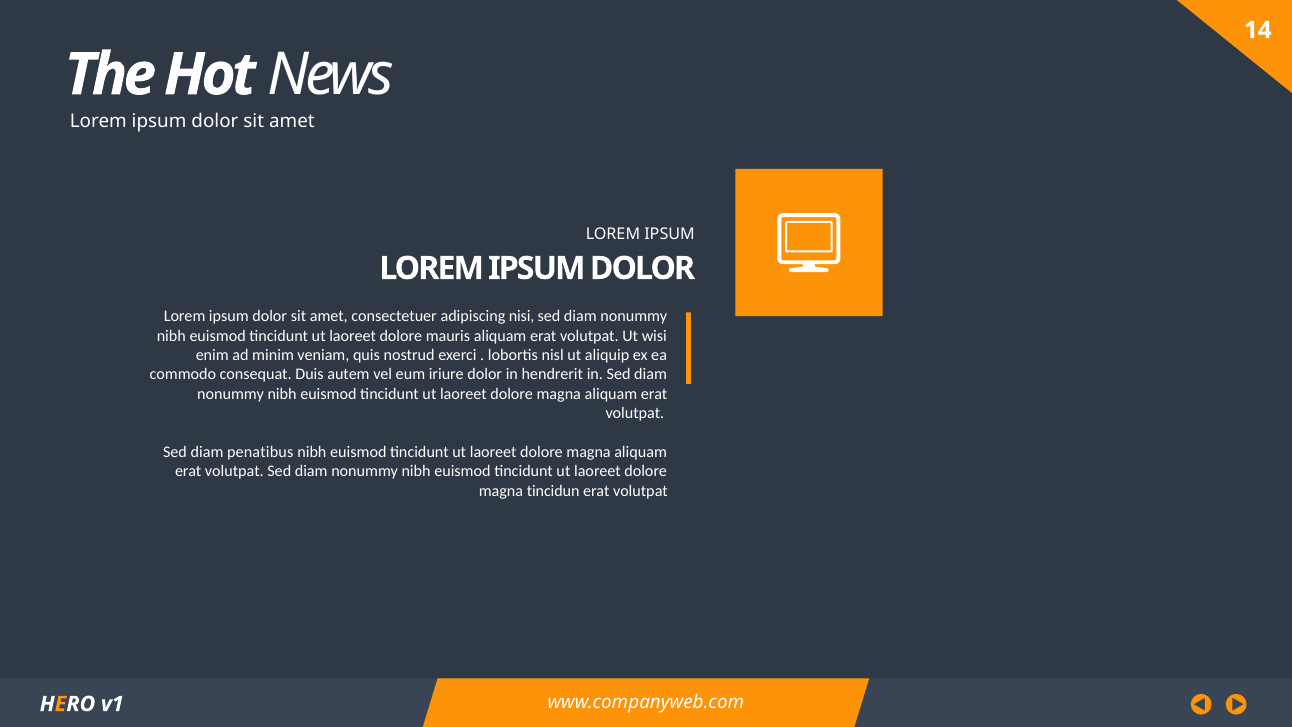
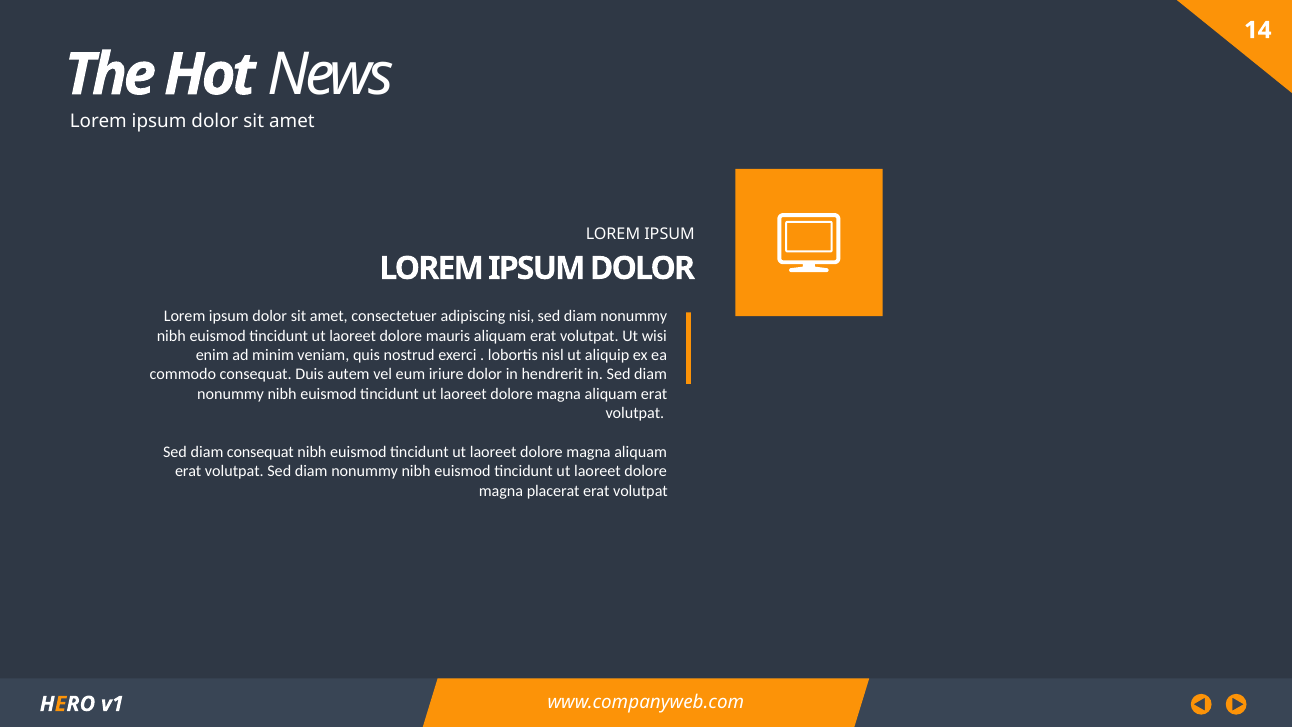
diam penatibus: penatibus -> consequat (260, 452)
tincidun: tincidun -> placerat (553, 491)
